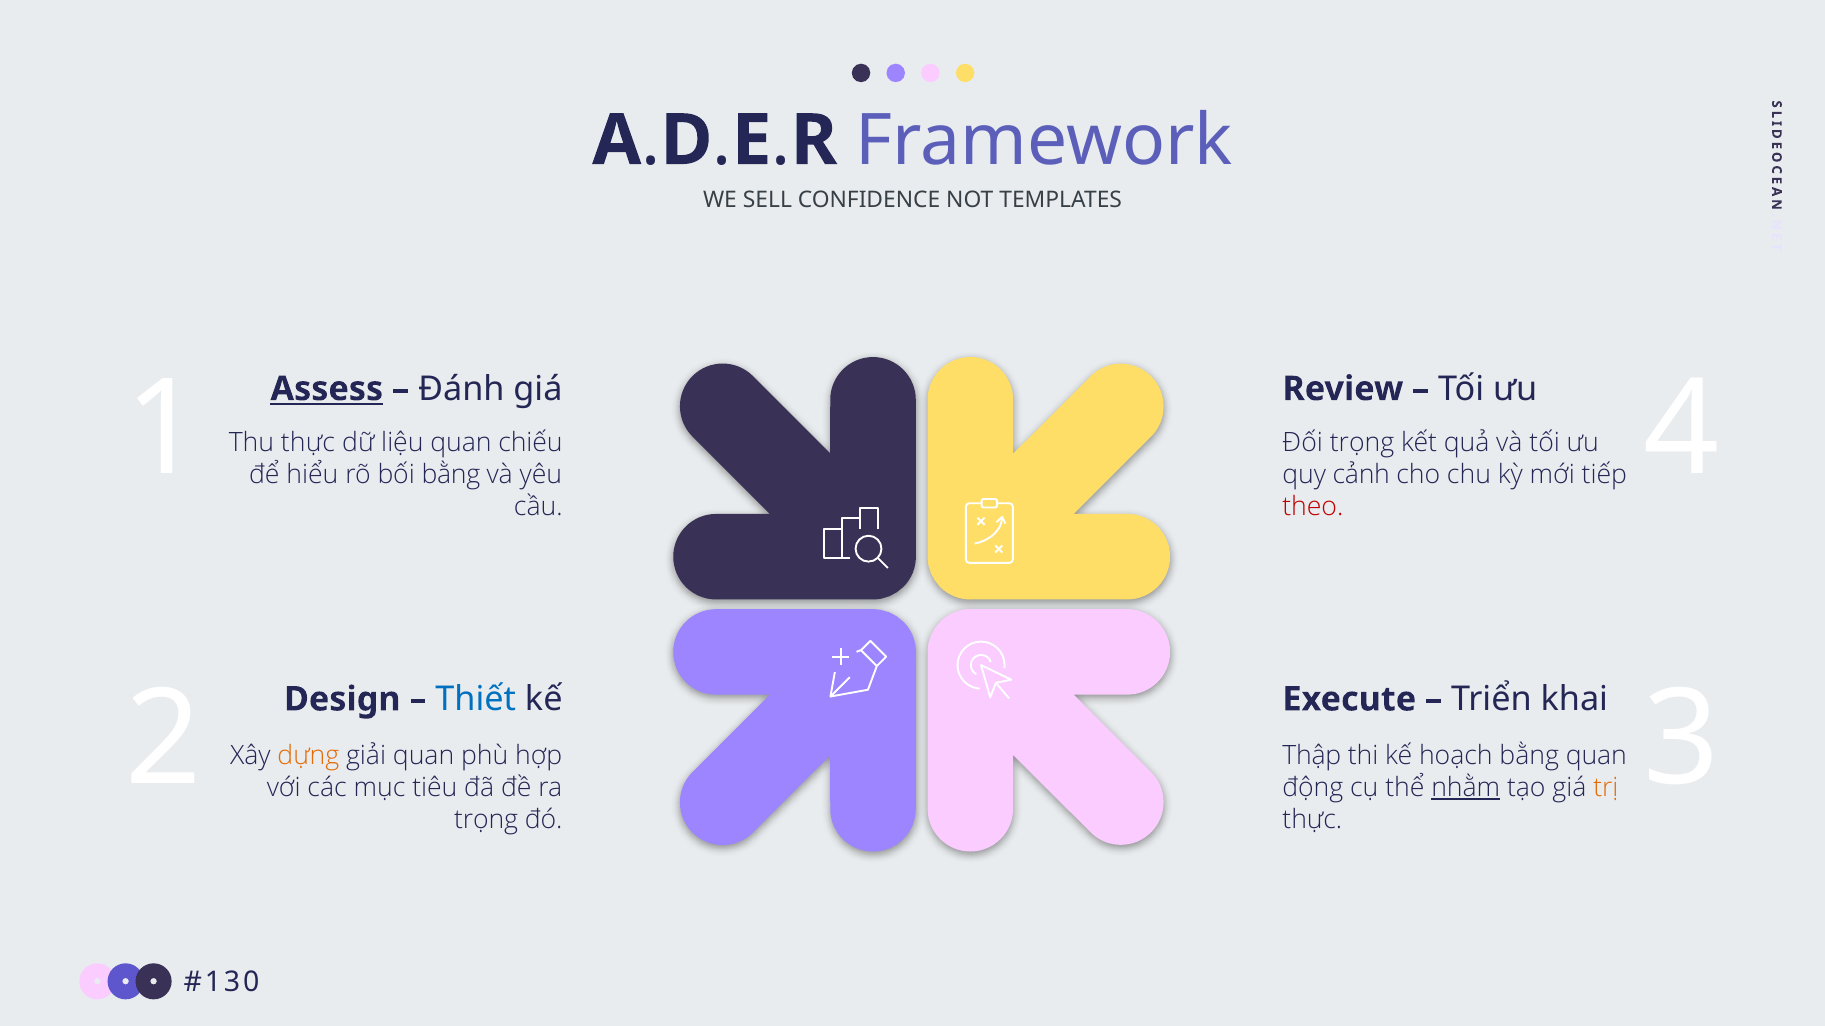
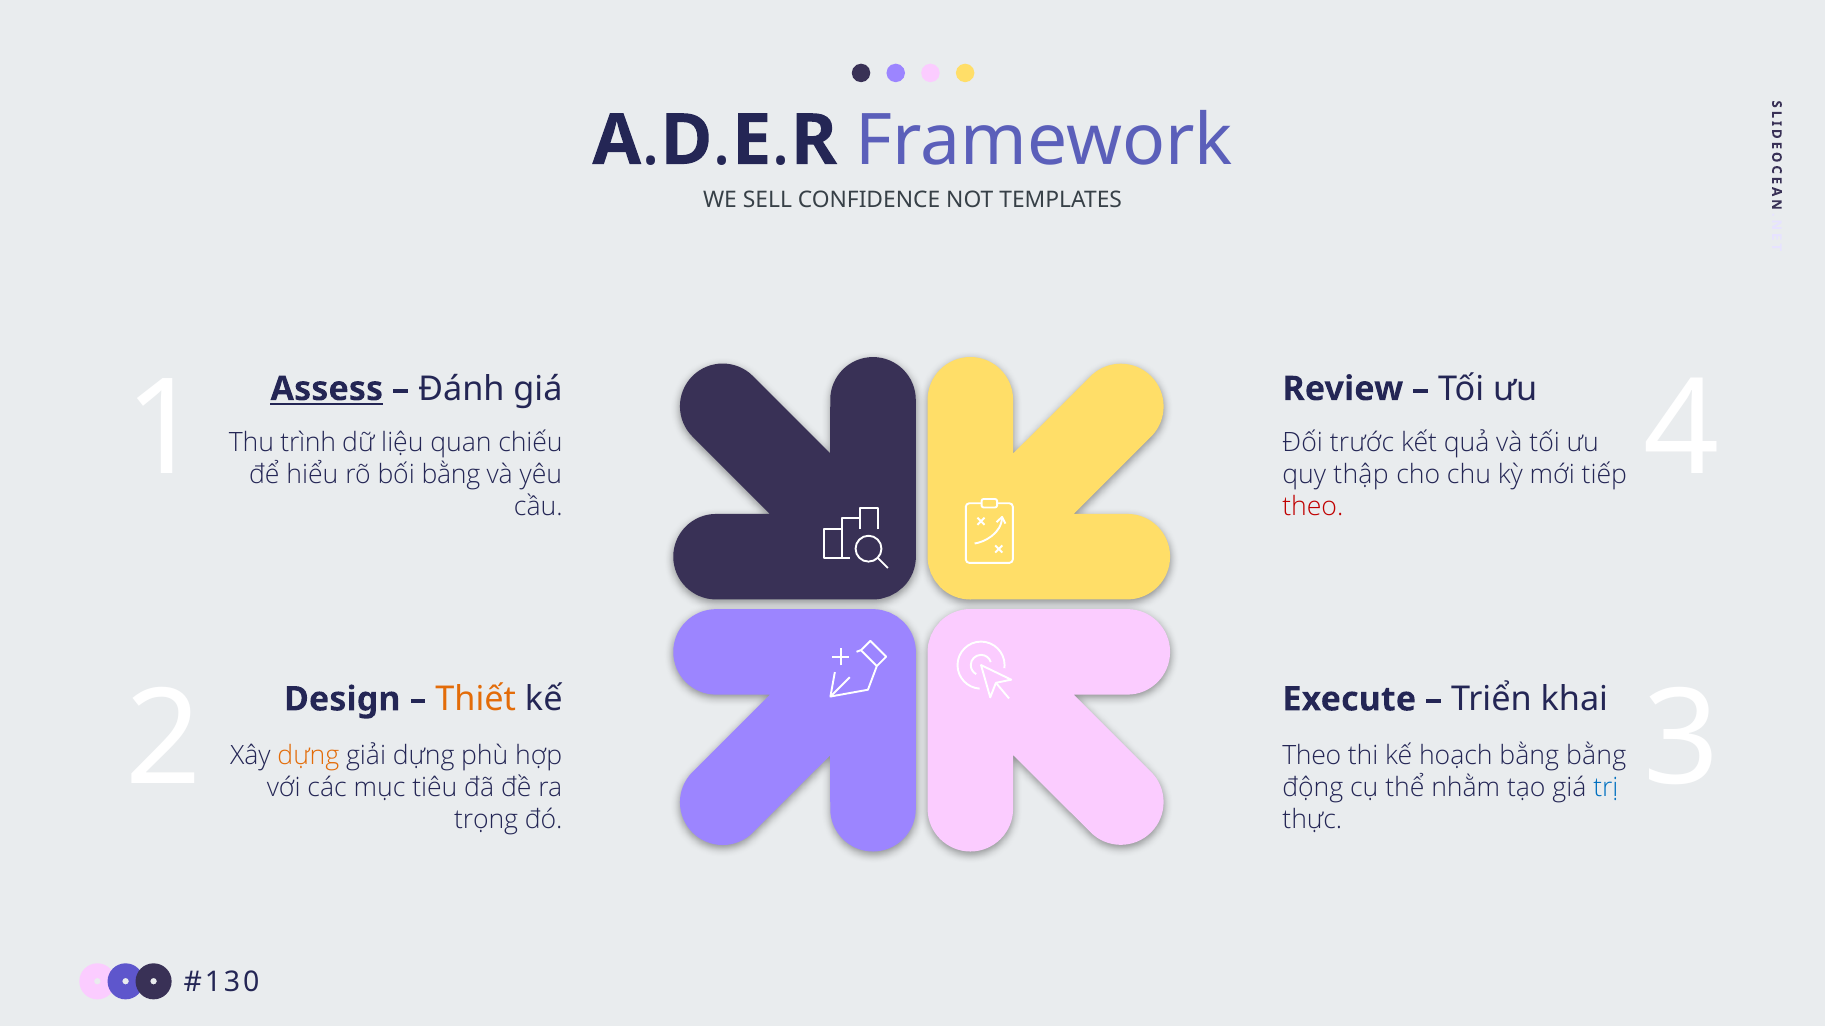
Thu thực: thực -> trình (308, 443)
Đối trọng: trọng -> trước (1362, 443)
cảnh: cảnh -> thập (1361, 475)
Thiết colour: blue -> orange (476, 700)
giải quan: quan -> dựng (424, 756)
Thập: Thập -> Theo (1312, 756)
bằng quan: quan -> bằng (1596, 756)
nhằm underline: present -> none (1466, 788)
trị colour: orange -> blue (1606, 788)
